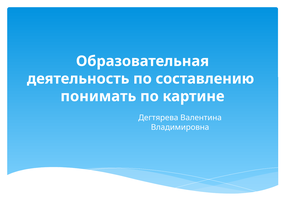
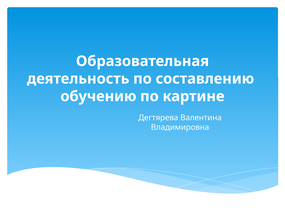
понимать: понимать -> обучению (98, 96)
